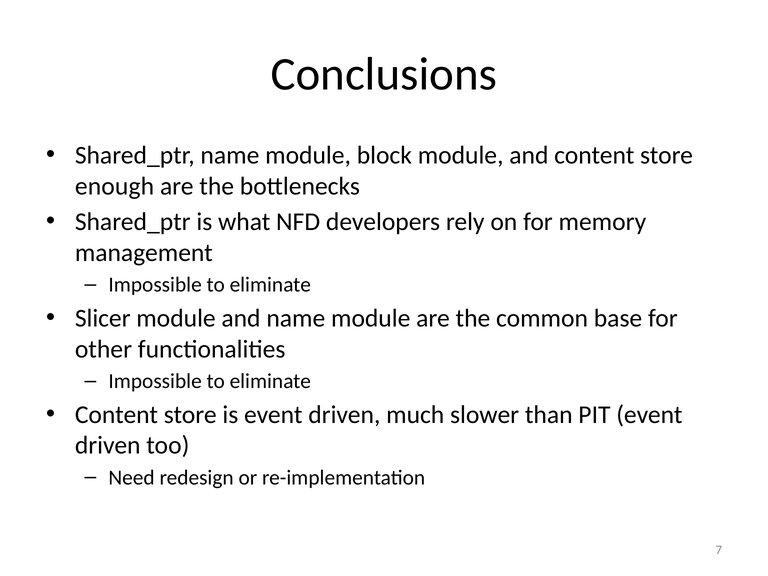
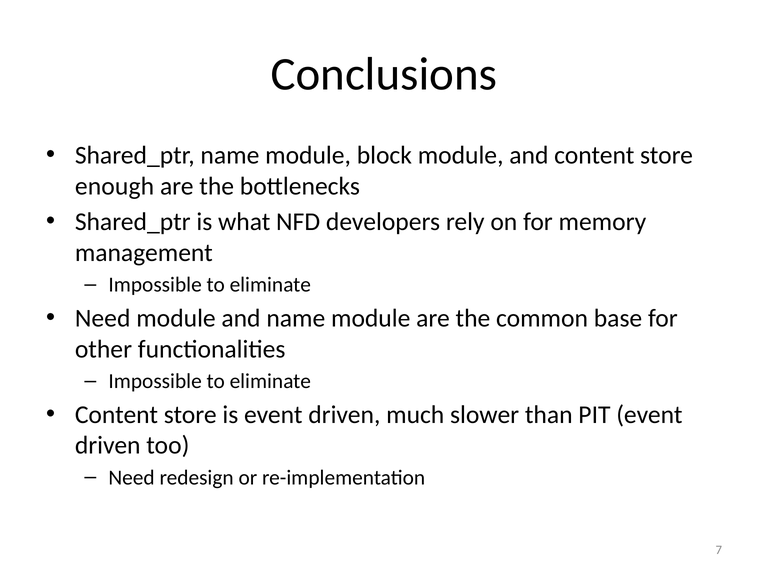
Slicer: Slicer -> Need (103, 318)
